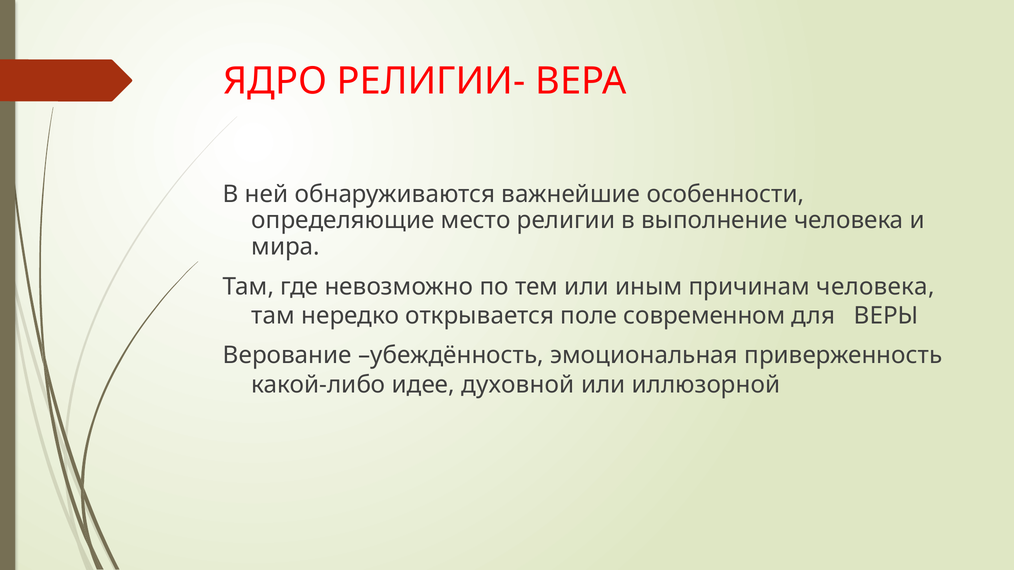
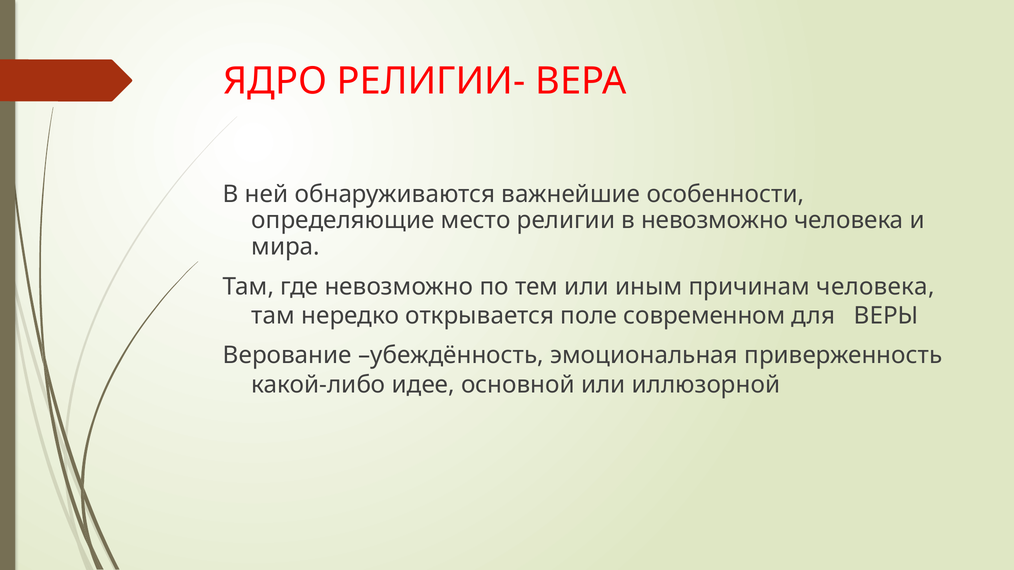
в выполнение: выполнение -> невозможно (715, 220)
духовной: духовной -> основной (518, 385)
